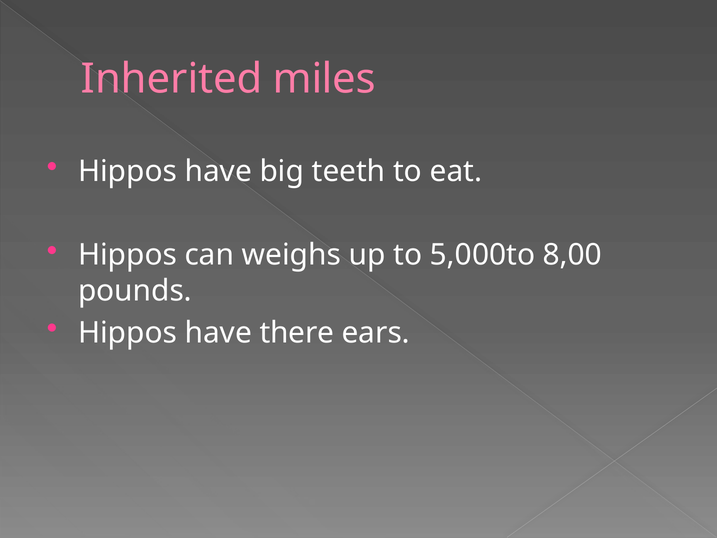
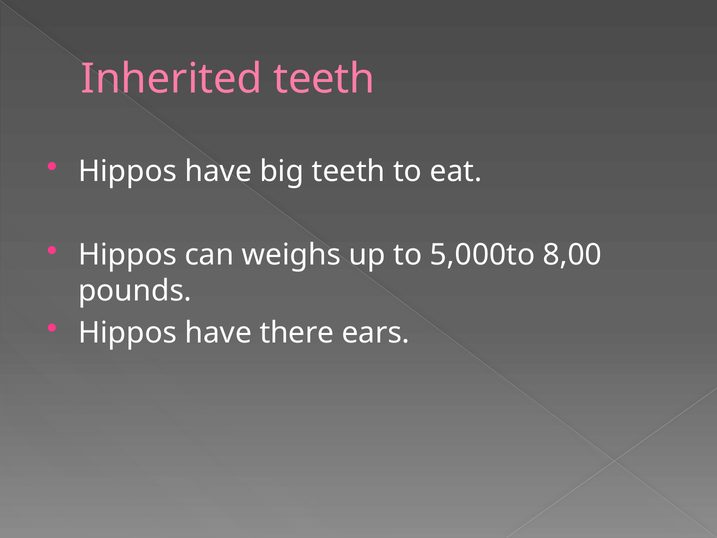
Inherited miles: miles -> teeth (324, 79)
